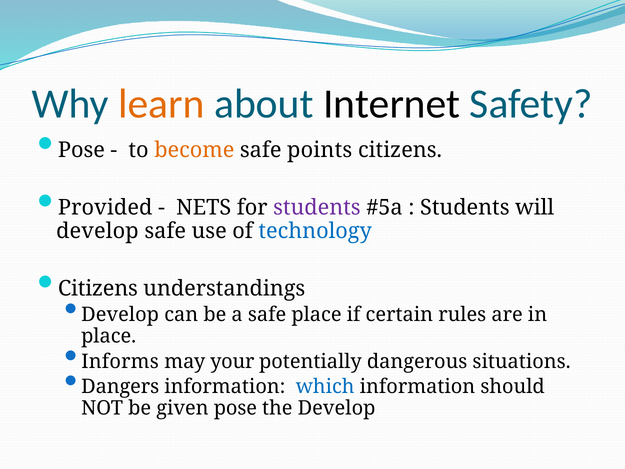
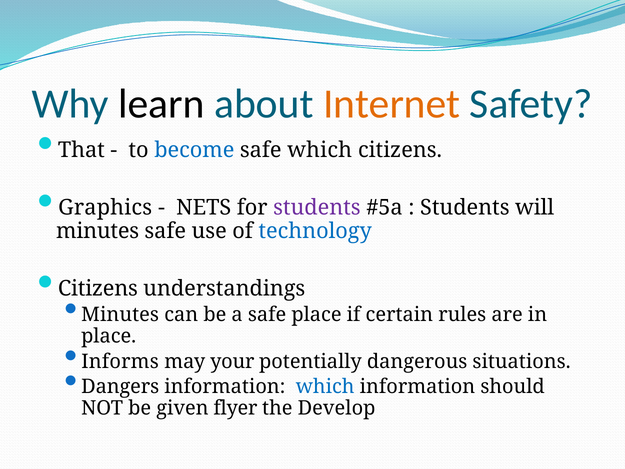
learn colour: orange -> black (161, 104)
Internet colour: black -> orange (392, 104)
Pose: Pose -> That (81, 150)
become colour: orange -> blue (194, 150)
safe points: points -> which (320, 150)
Provided: Provided -> Graphics (105, 207)
develop: develop -> minutes (98, 231)
Develop: Develop -> Minutes (120, 314)
given pose: pose -> flyer (235, 408)
